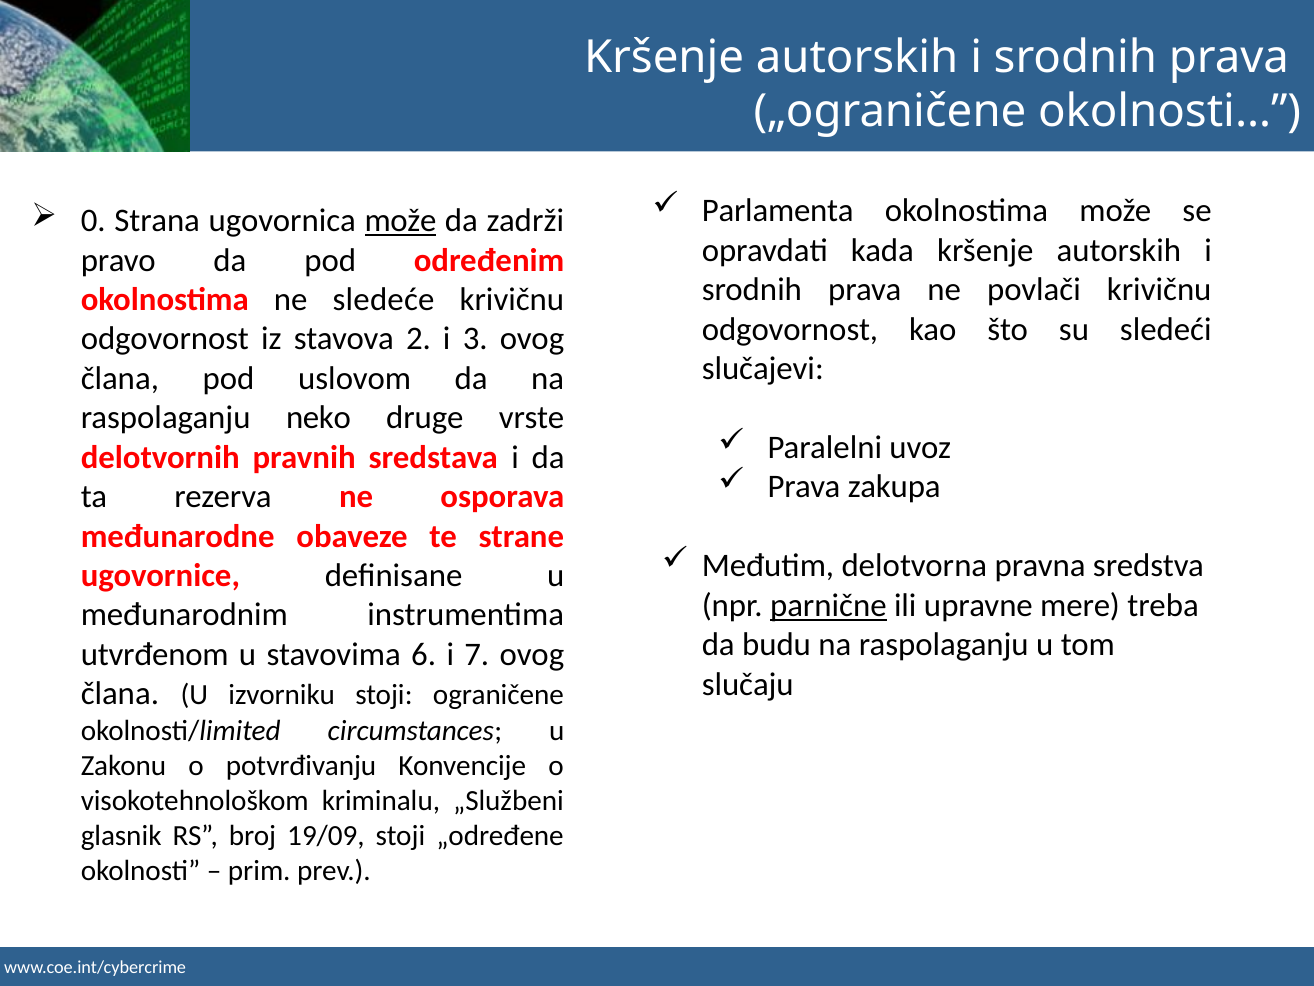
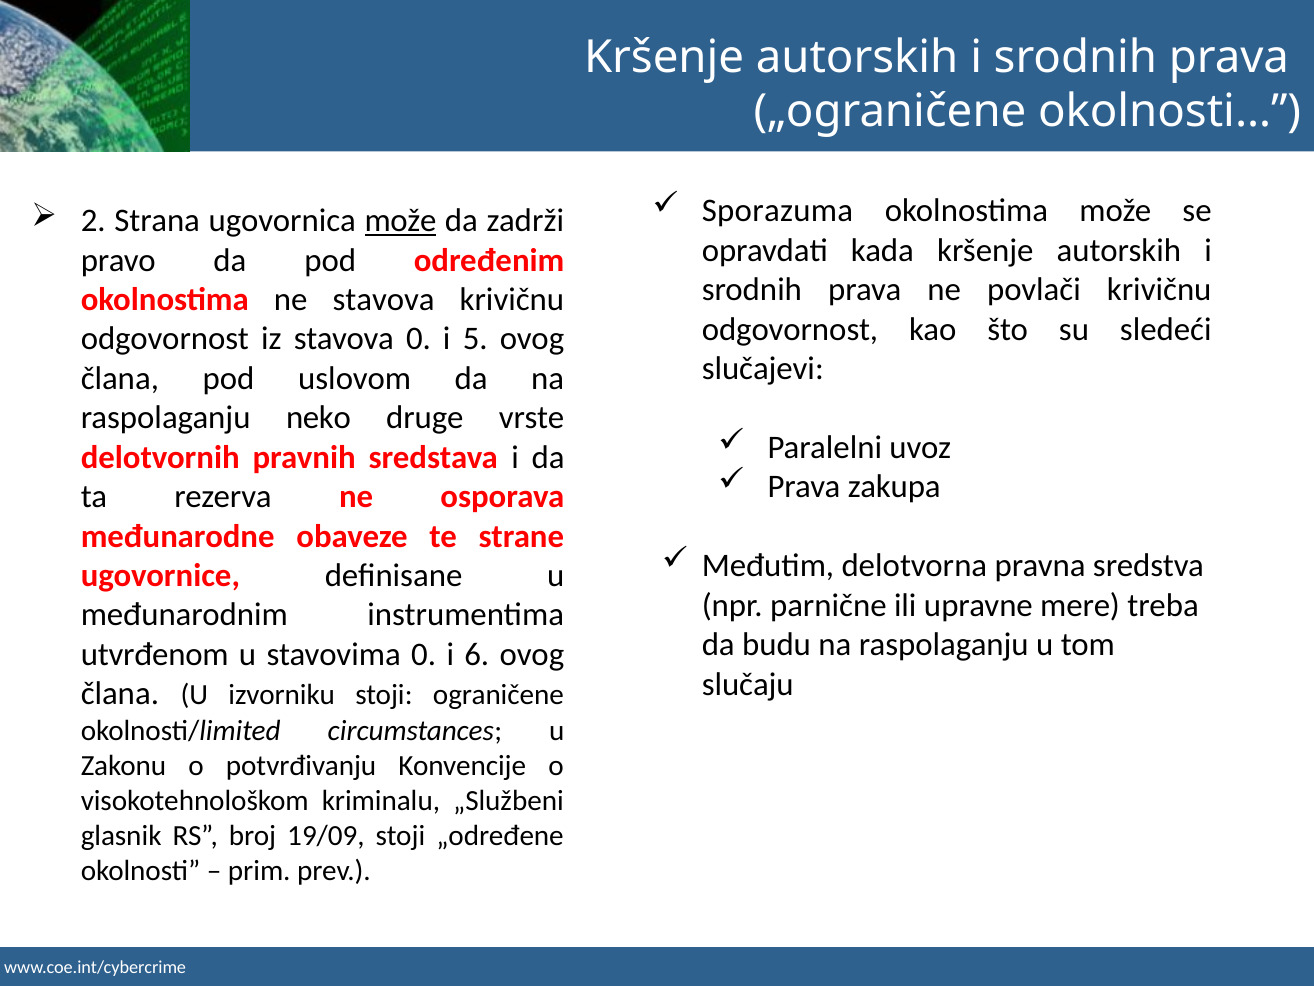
Parlamenta: Parlamenta -> Sporazuma (777, 211)
0: 0 -> 2 (93, 221)
ne sledeće: sledeće -> stavova (384, 299)
stavova 2: 2 -> 0 (419, 339)
3: 3 -> 5 (475, 339)
parnične underline: present -> none (828, 605)
stavovima 6: 6 -> 0 (424, 654)
7: 7 -> 6 (477, 654)
